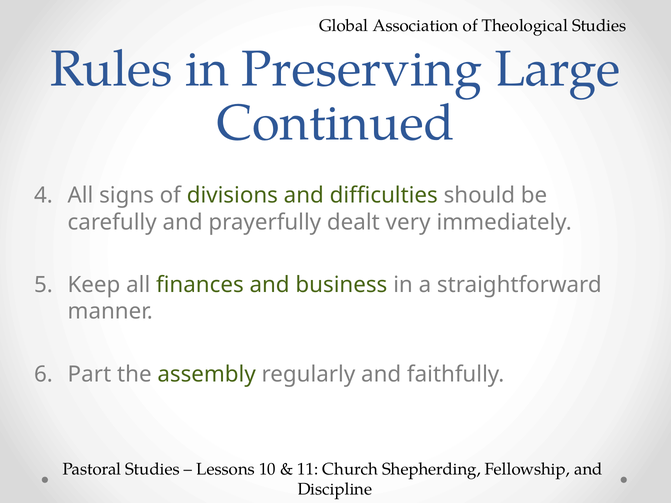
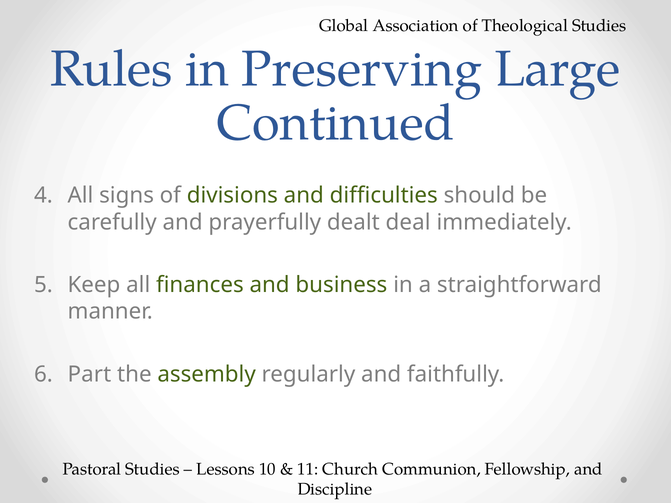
very: very -> deal (408, 222)
Shepherding: Shepherding -> Communion (431, 470)
